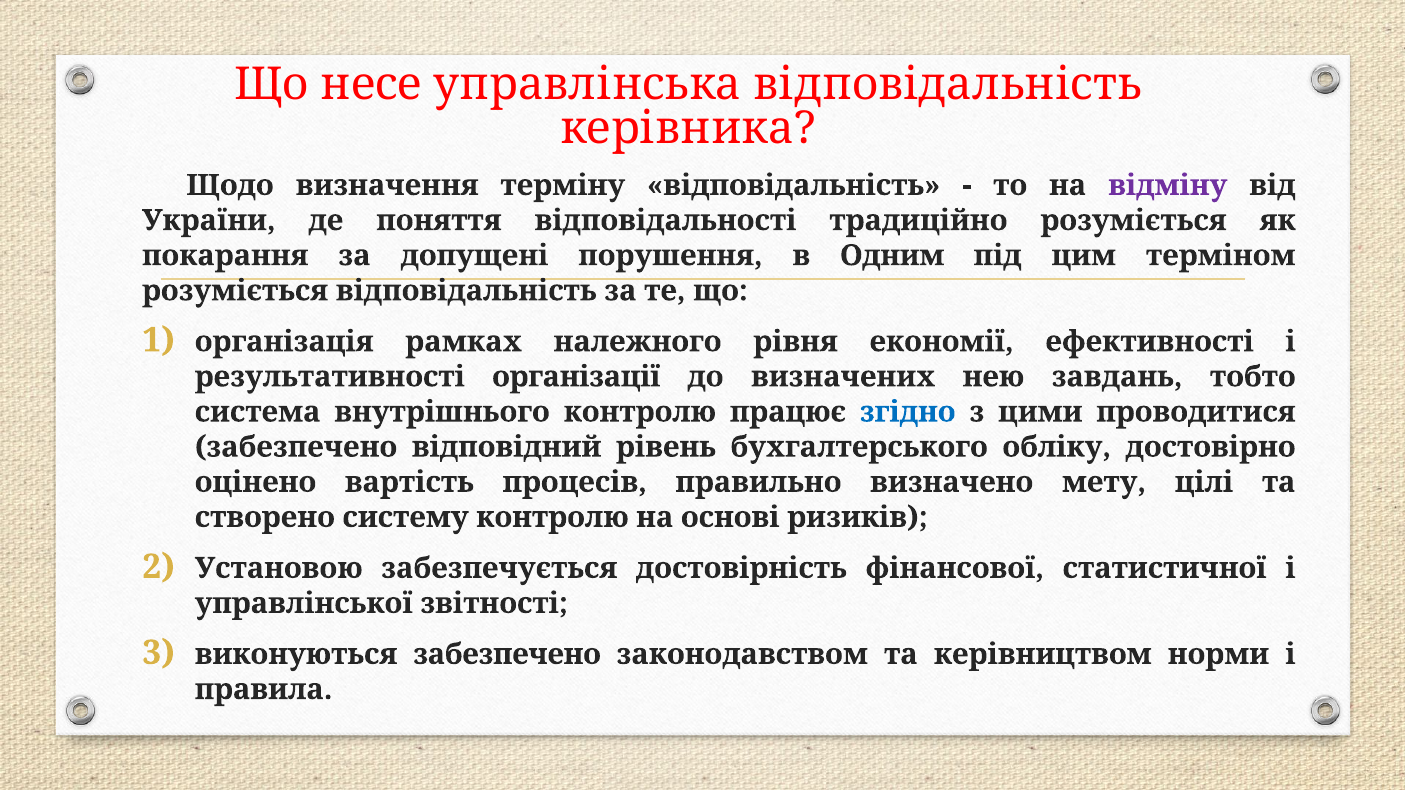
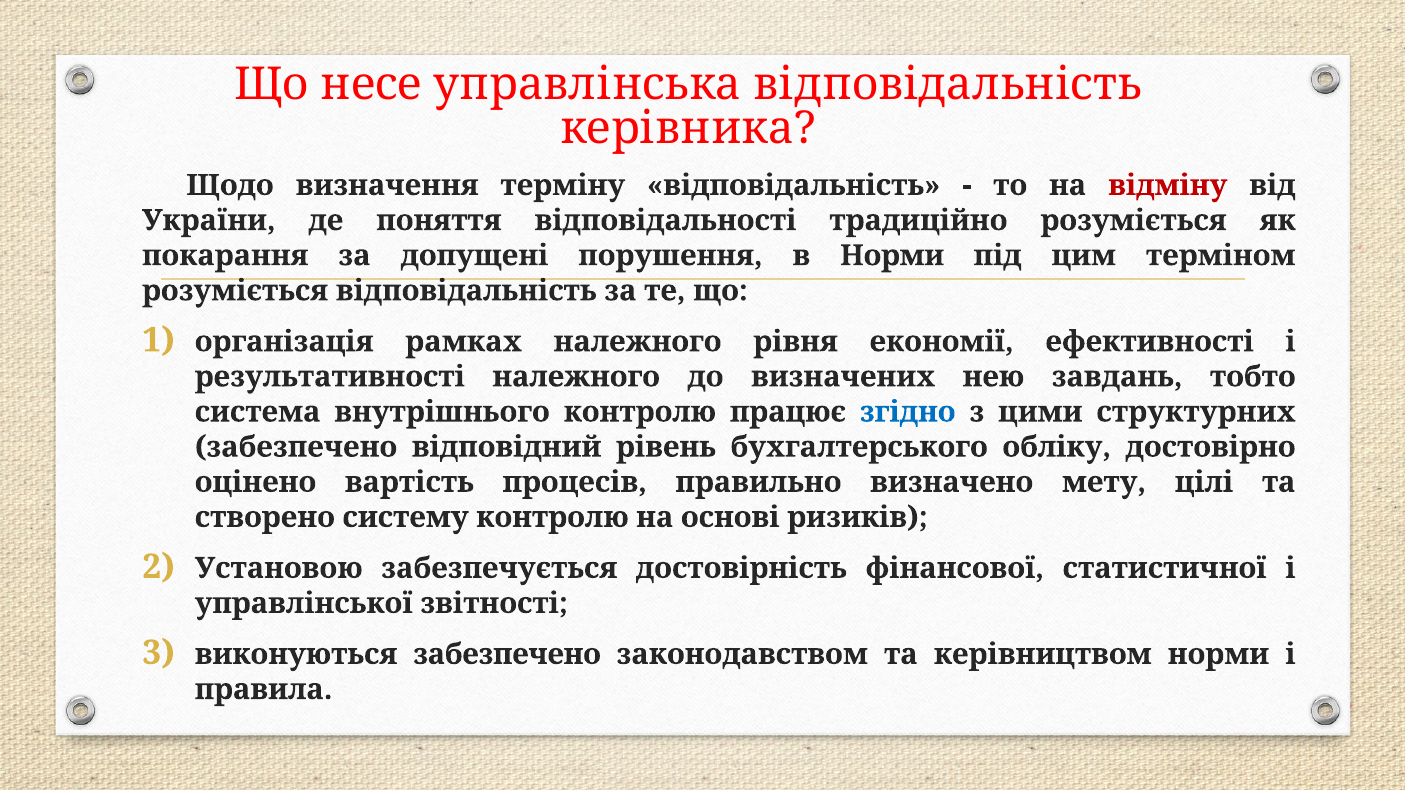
відміну colour: purple -> red (1168, 185)
в Одним: Одним -> Норми (892, 256)
результативності організації: організації -> належного (576, 377)
проводитися: проводитися -> структурних (1196, 412)
